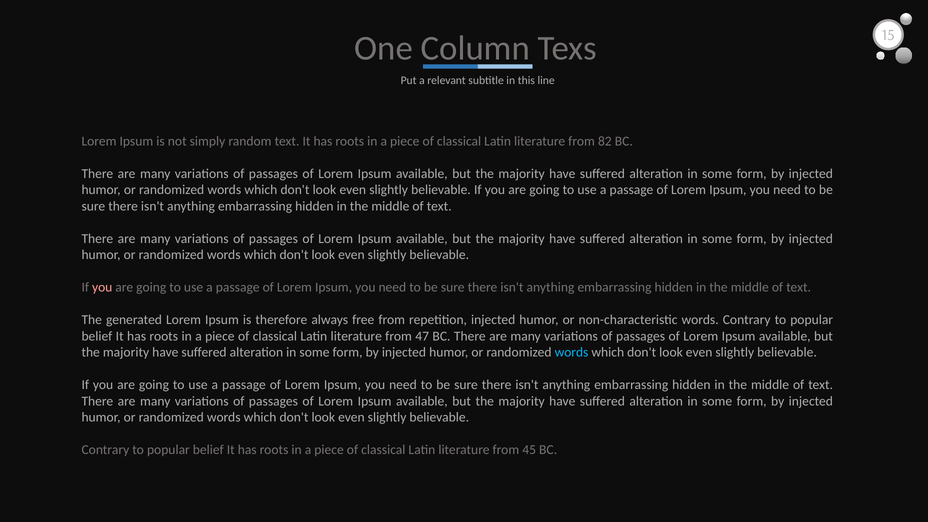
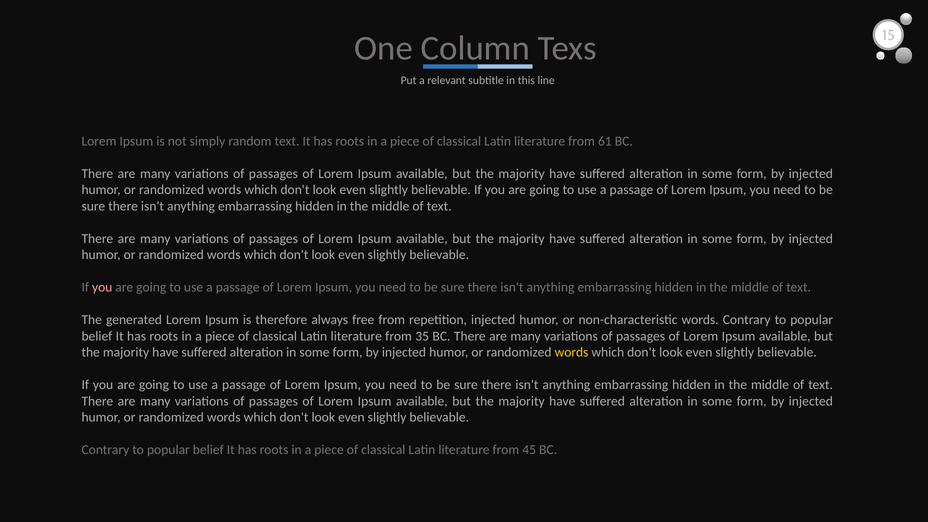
82: 82 -> 61 (605, 141)
47: 47 -> 35 (422, 336)
words colour: light blue -> yellow (572, 352)
